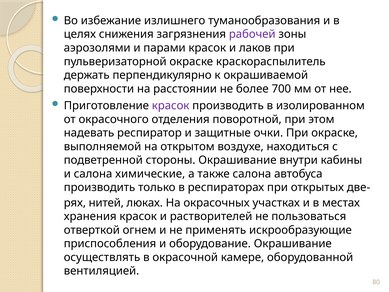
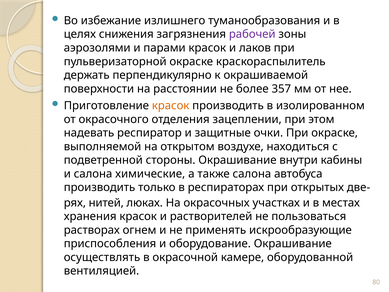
700: 700 -> 357 (281, 89)
красок colour: purple -> orange (171, 106)
поворотной: поворотной -> зацеплении (247, 119)
отверткой: отверткой -> растворах (92, 230)
